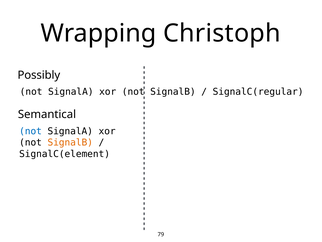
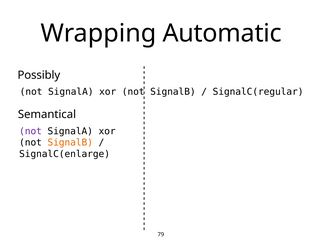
Christoph: Christoph -> Automatic (222, 33)
not colour: blue -> purple (31, 131)
SignalC(element: SignalC(element -> SignalC(enlarge (65, 154)
